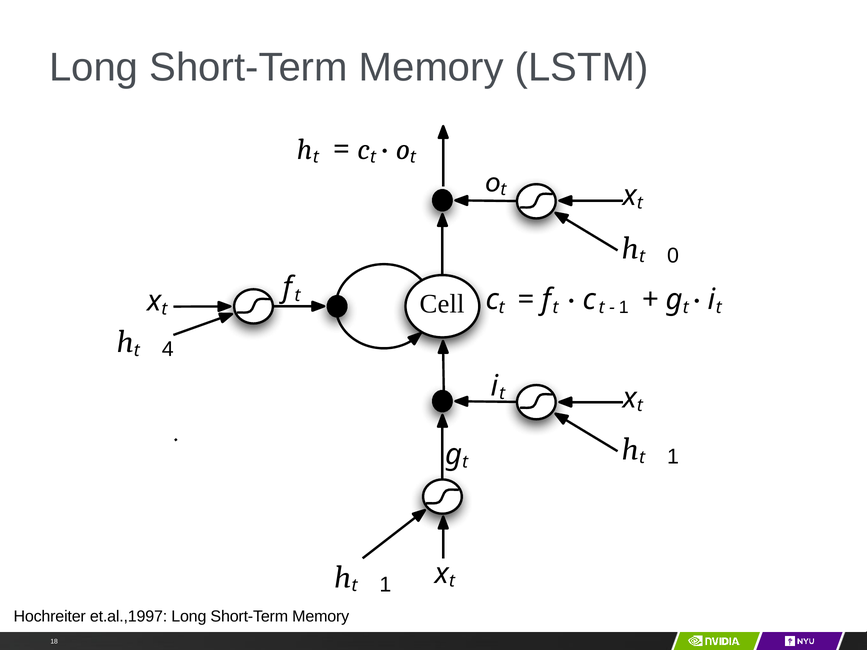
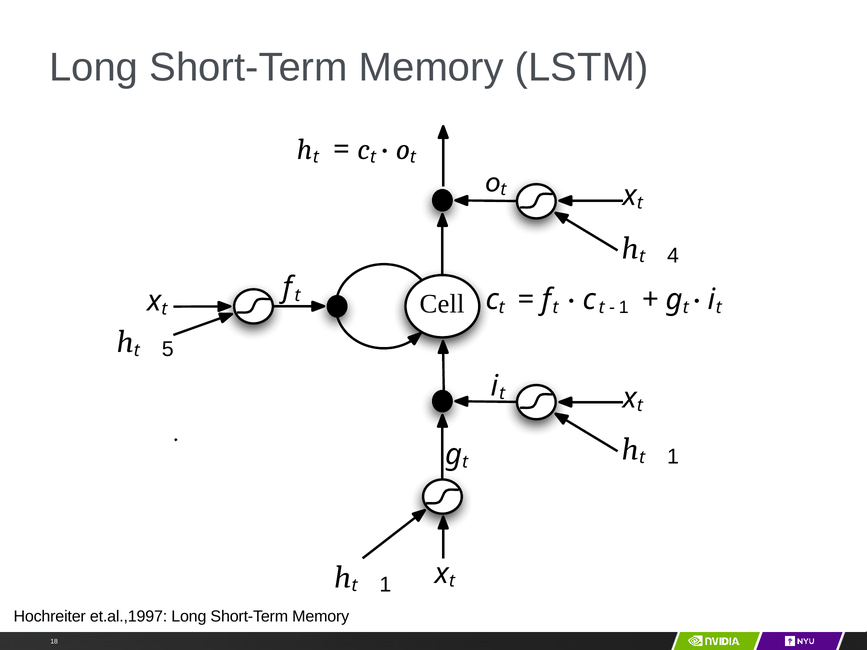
0: 0 -> 4 (673, 256)
4: 4 -> 5 (168, 350)
